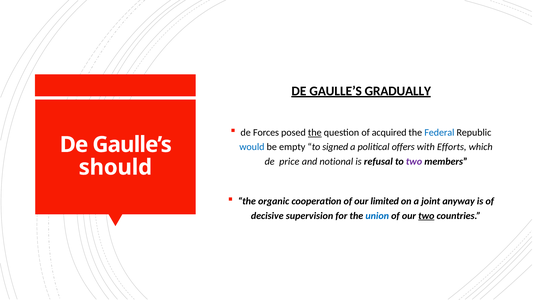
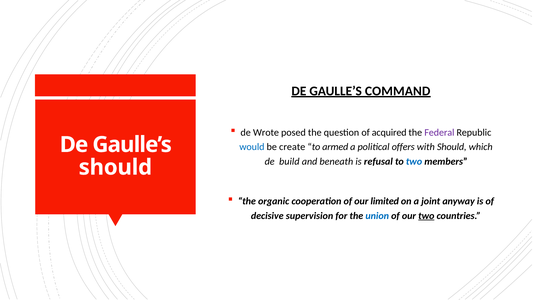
GRADUALLY: GRADUALLY -> COMMAND (398, 91)
Forces: Forces -> Wrote (266, 133)
the underline: present -> none (315, 133)
Federal colour: blue -> purple (439, 133)
empty: empty -> create (292, 147)
signed: signed -> armed (335, 147)
with Efforts: Efforts -> Should (452, 147)
price: price -> build (289, 161)
notional: notional -> beneath (336, 161)
two colour: purple -> blue (414, 161)
